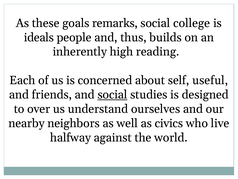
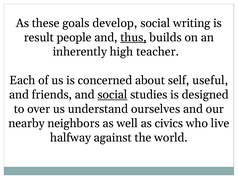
remarks: remarks -> develop (115, 23)
college: college -> writing (192, 23)
ideals: ideals -> result (39, 37)
thus underline: none -> present (133, 37)
reading: reading -> teacher (158, 52)
